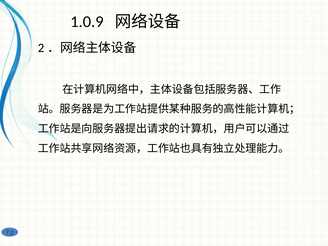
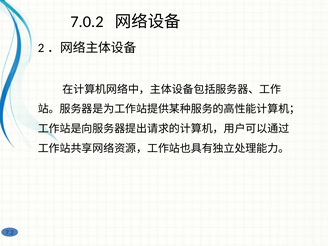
1.0.9: 1.0.9 -> 7.0.2 (87, 22)
